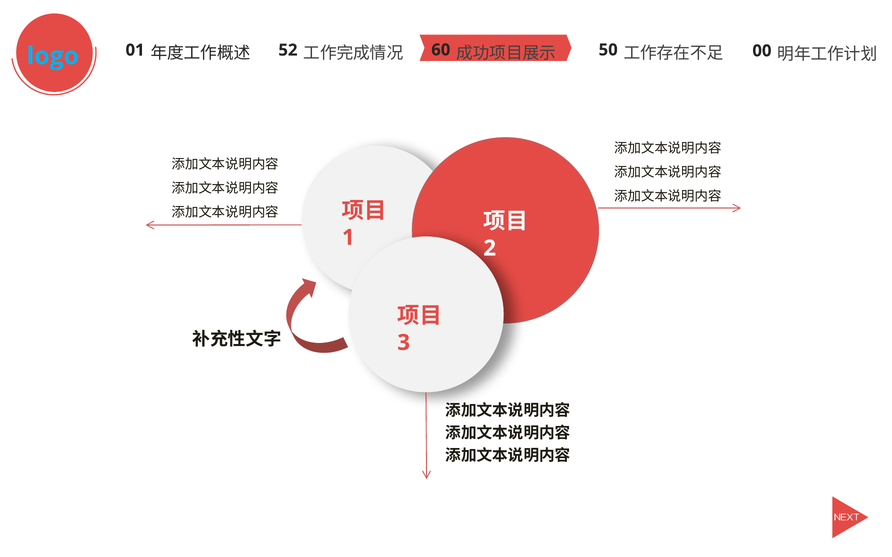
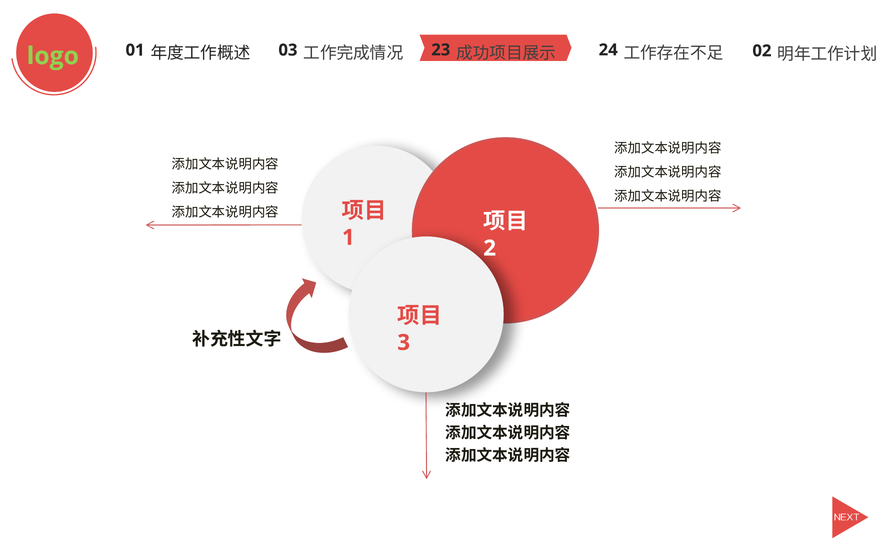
logo colour: light blue -> light green (53, 56)
52: 52 -> 03 (288, 50)
60: 60 -> 23 (441, 50)
50: 50 -> 24 (608, 50)
00: 00 -> 02 (762, 51)
